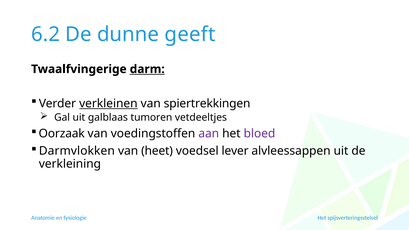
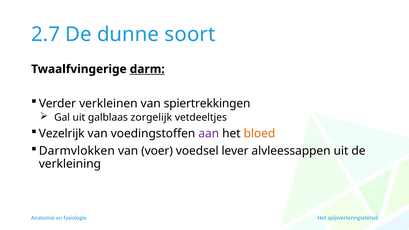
6.2: 6.2 -> 2.7 (46, 34)
geeft: geeft -> soort (190, 34)
verkleinen underline: present -> none (108, 103)
tumoren: tumoren -> zorgelijk (151, 118)
Oorzaak: Oorzaak -> Vezelrijk (62, 134)
bloed colour: purple -> orange (259, 134)
heet: heet -> voer (157, 151)
